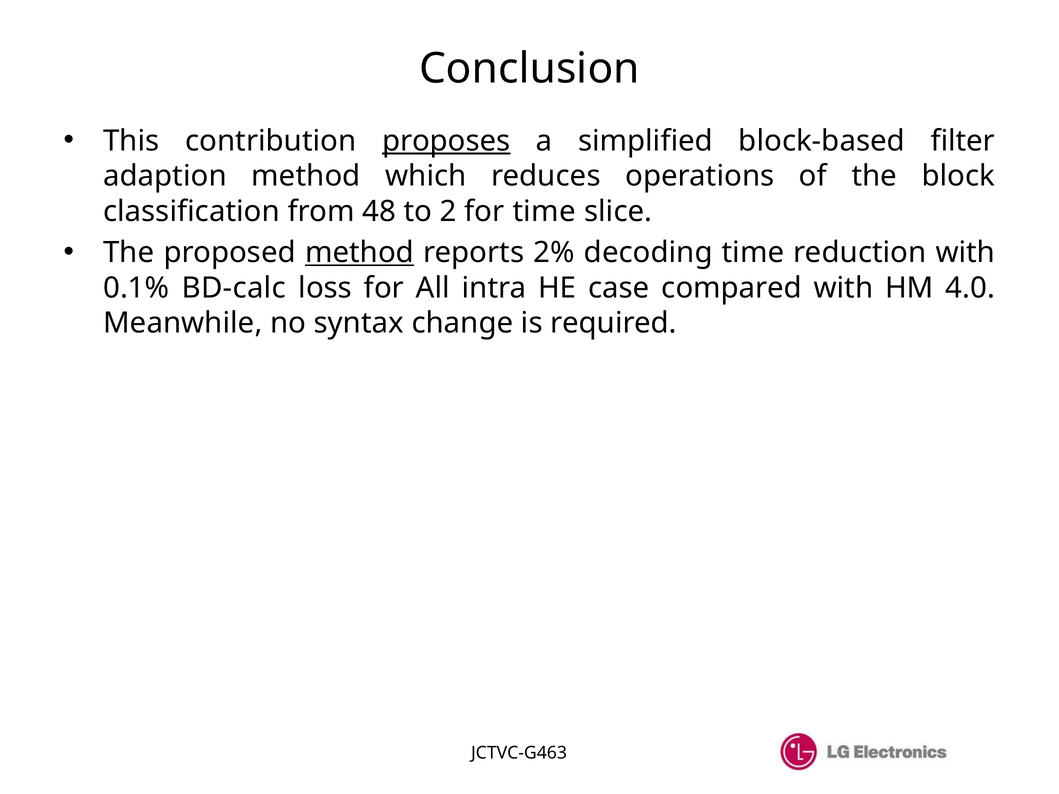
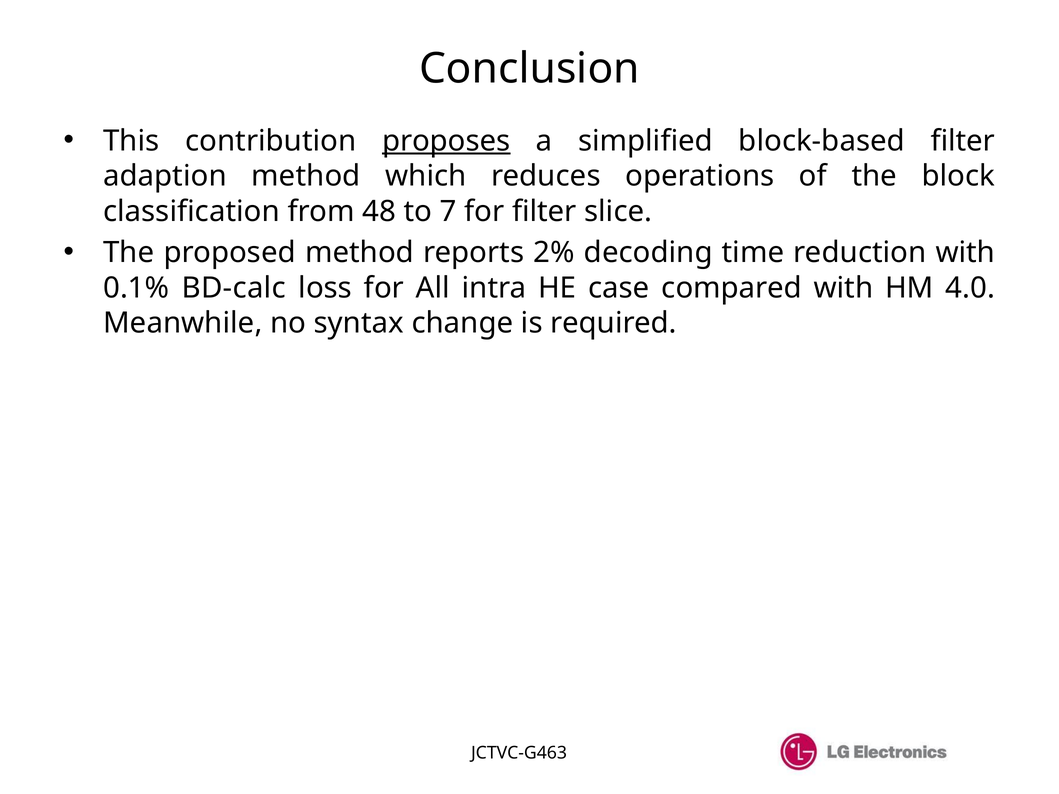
2: 2 -> 7 (448, 211)
for time: time -> filter (544, 211)
method underline: present -> none (360, 253)
